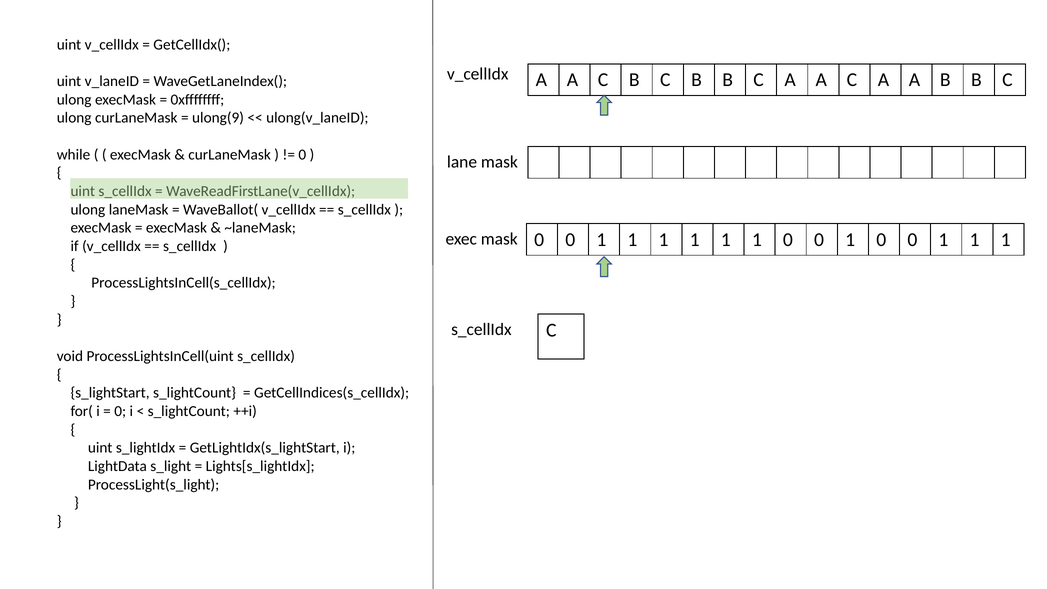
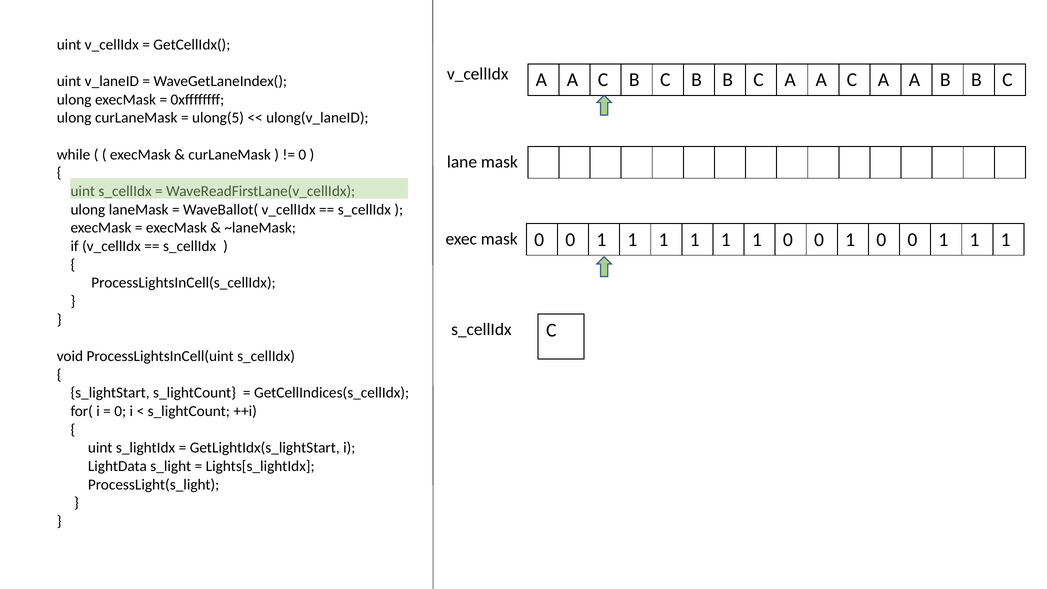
ulong(9: ulong(9 -> ulong(5 (218, 118)
